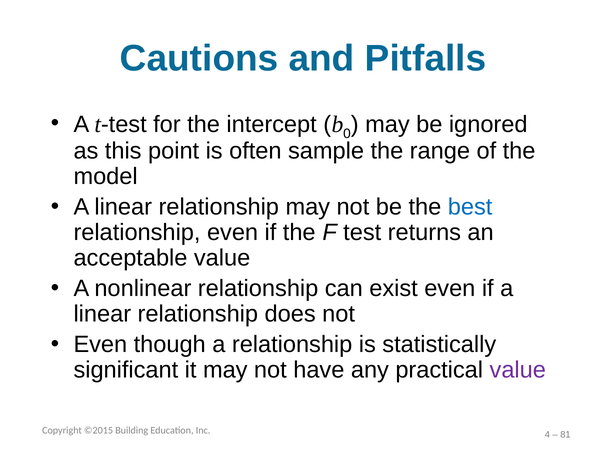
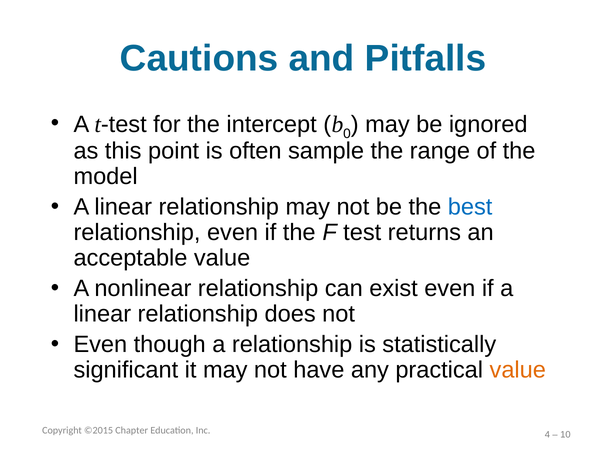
value colour: purple -> orange (518, 370)
Building: Building -> Chapter (132, 431)
81: 81 -> 10 (565, 435)
